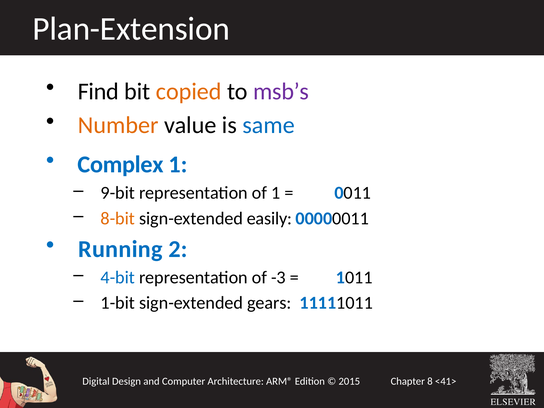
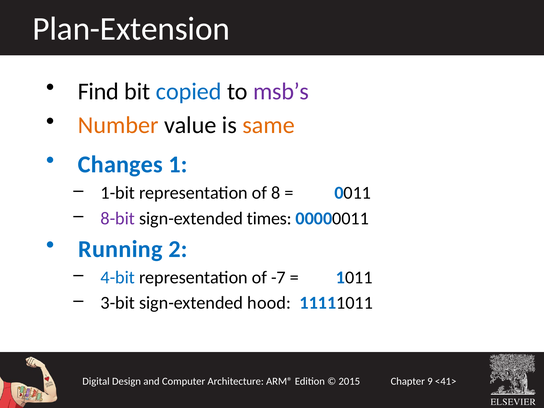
copied colour: orange -> blue (189, 91)
same colour: blue -> orange (269, 125)
Complex: Complex -> Changes (120, 164)
9-bit: 9-bit -> 1-bit (118, 193)
of 1: 1 -> 8 (276, 193)
8-bit colour: orange -> purple (118, 218)
easily: easily -> times (269, 218)
-3: -3 -> -7 (278, 278)
1-bit: 1-bit -> 3-bit (118, 303)
gears: gears -> hood (269, 303)
8: 8 -> 9 (430, 382)
